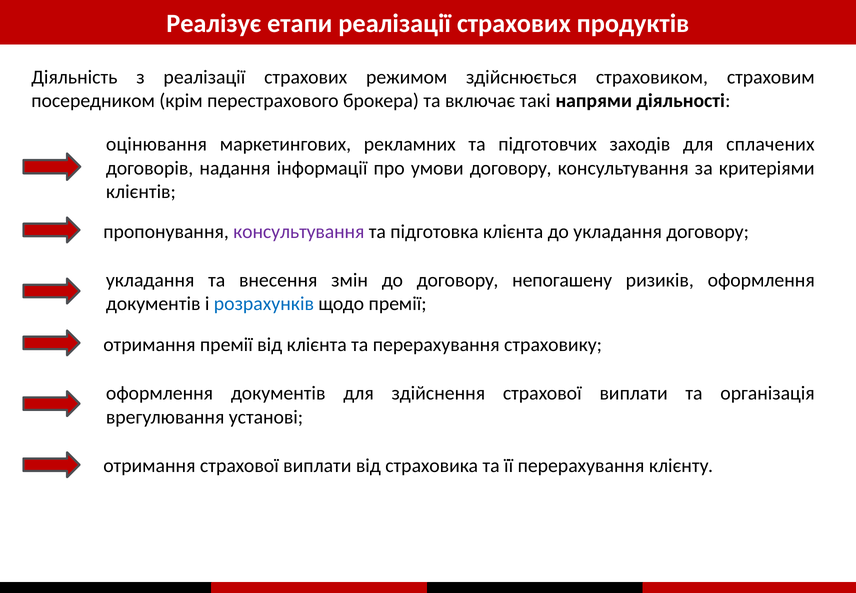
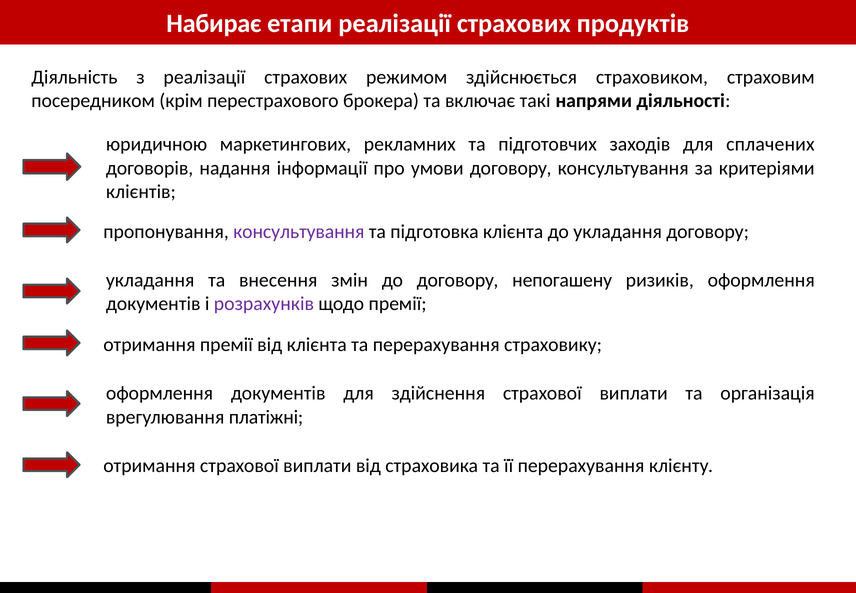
Реалізує: Реалізує -> Набирає (214, 23)
оцінювання: оцінювання -> юридичною (157, 144)
розрахунків colour: blue -> purple (264, 304)
установі: установі -> платіжні (266, 417)
